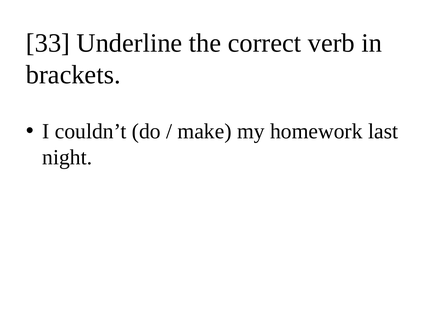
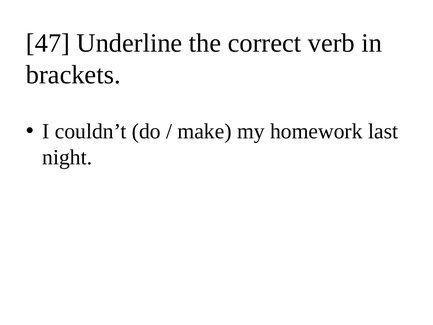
33: 33 -> 47 (48, 43)
